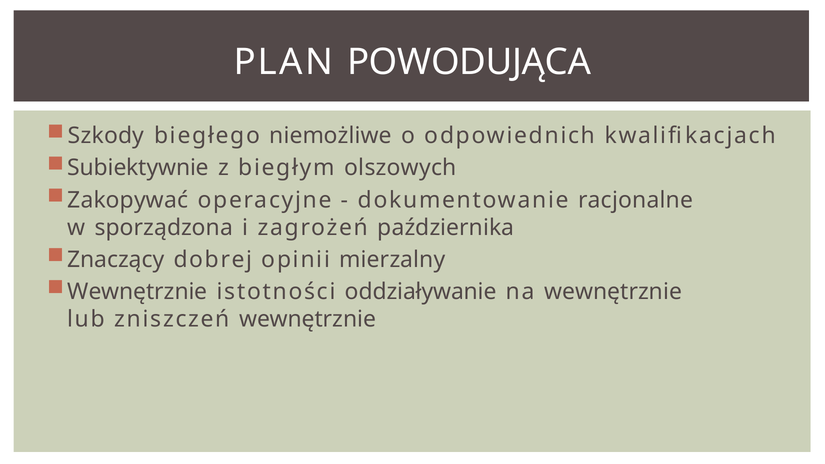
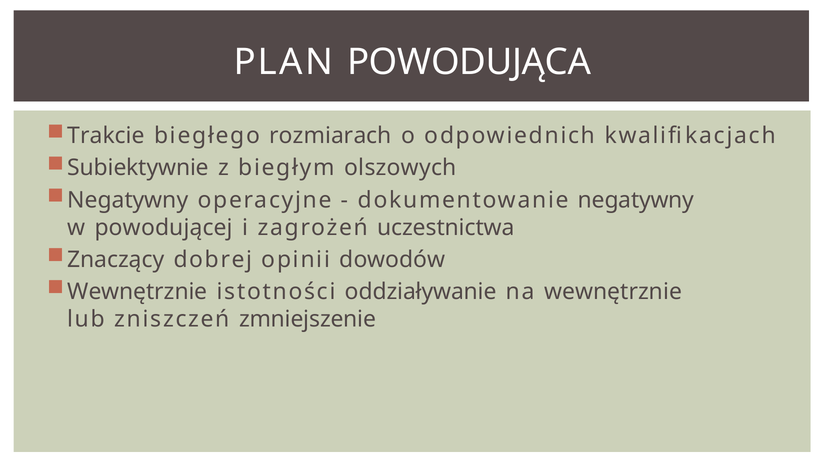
Szkody: Szkody -> Trakcie (106, 136)
niemożliwe: niemożliwe -> rozmiarach (331, 136)
Zakopywać: Zakopywać -> Negatywny (128, 200)
dokumentowanie racjonalne: racjonalne -> negatywny (636, 200)
sporządzona: sporządzona -> powodującej (164, 227)
października: października -> uczestnictwa (446, 227)
mierzalny: mierzalny -> dowodów (392, 260)
zniszczeń wewnętrznie: wewnętrznie -> zmniejszenie (308, 319)
